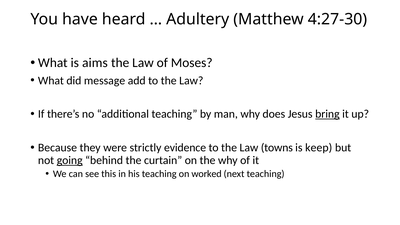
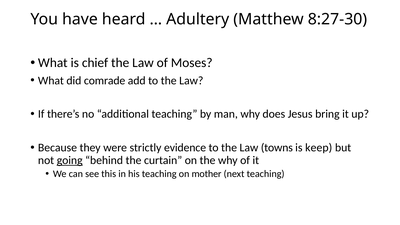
4:27-30: 4:27-30 -> 8:27-30 (337, 19)
aims: aims -> chief (95, 63)
message: message -> comrade (105, 81)
bring underline: present -> none (327, 114)
worked: worked -> mother (207, 174)
